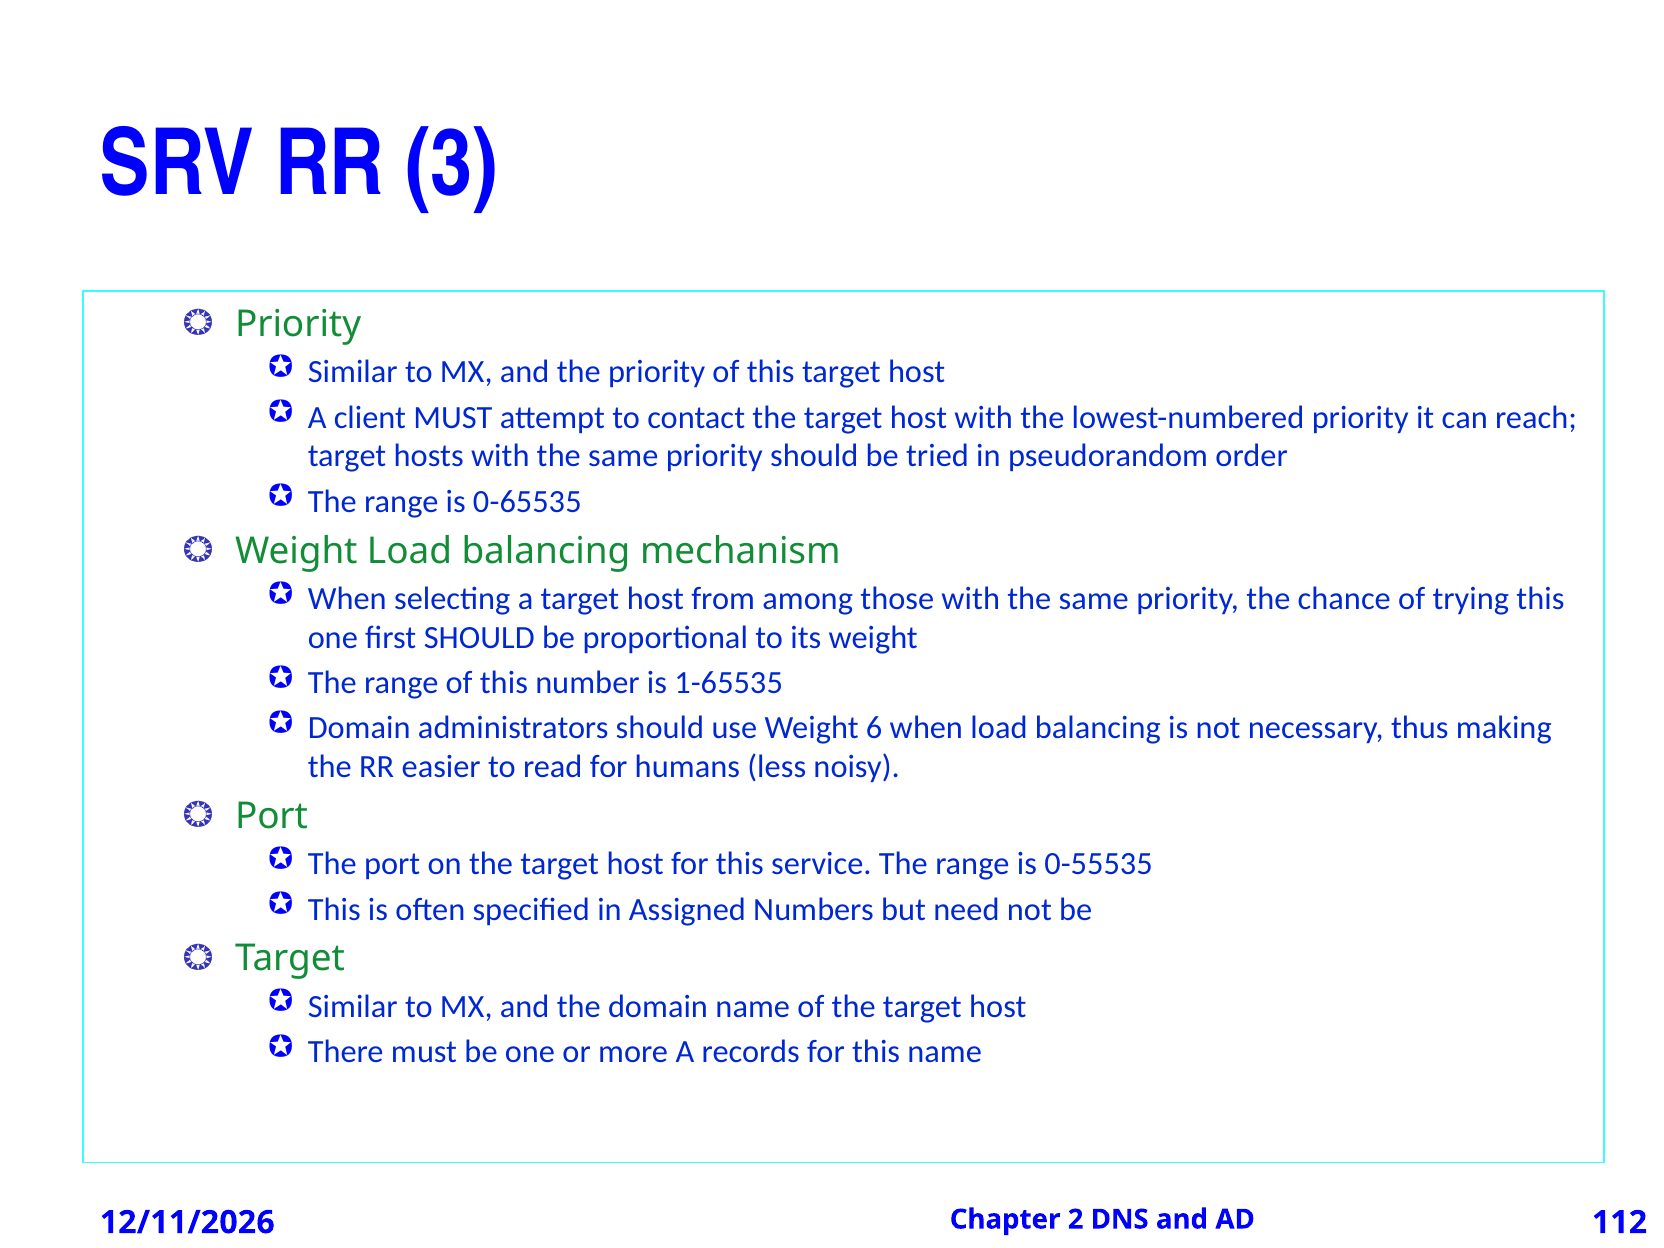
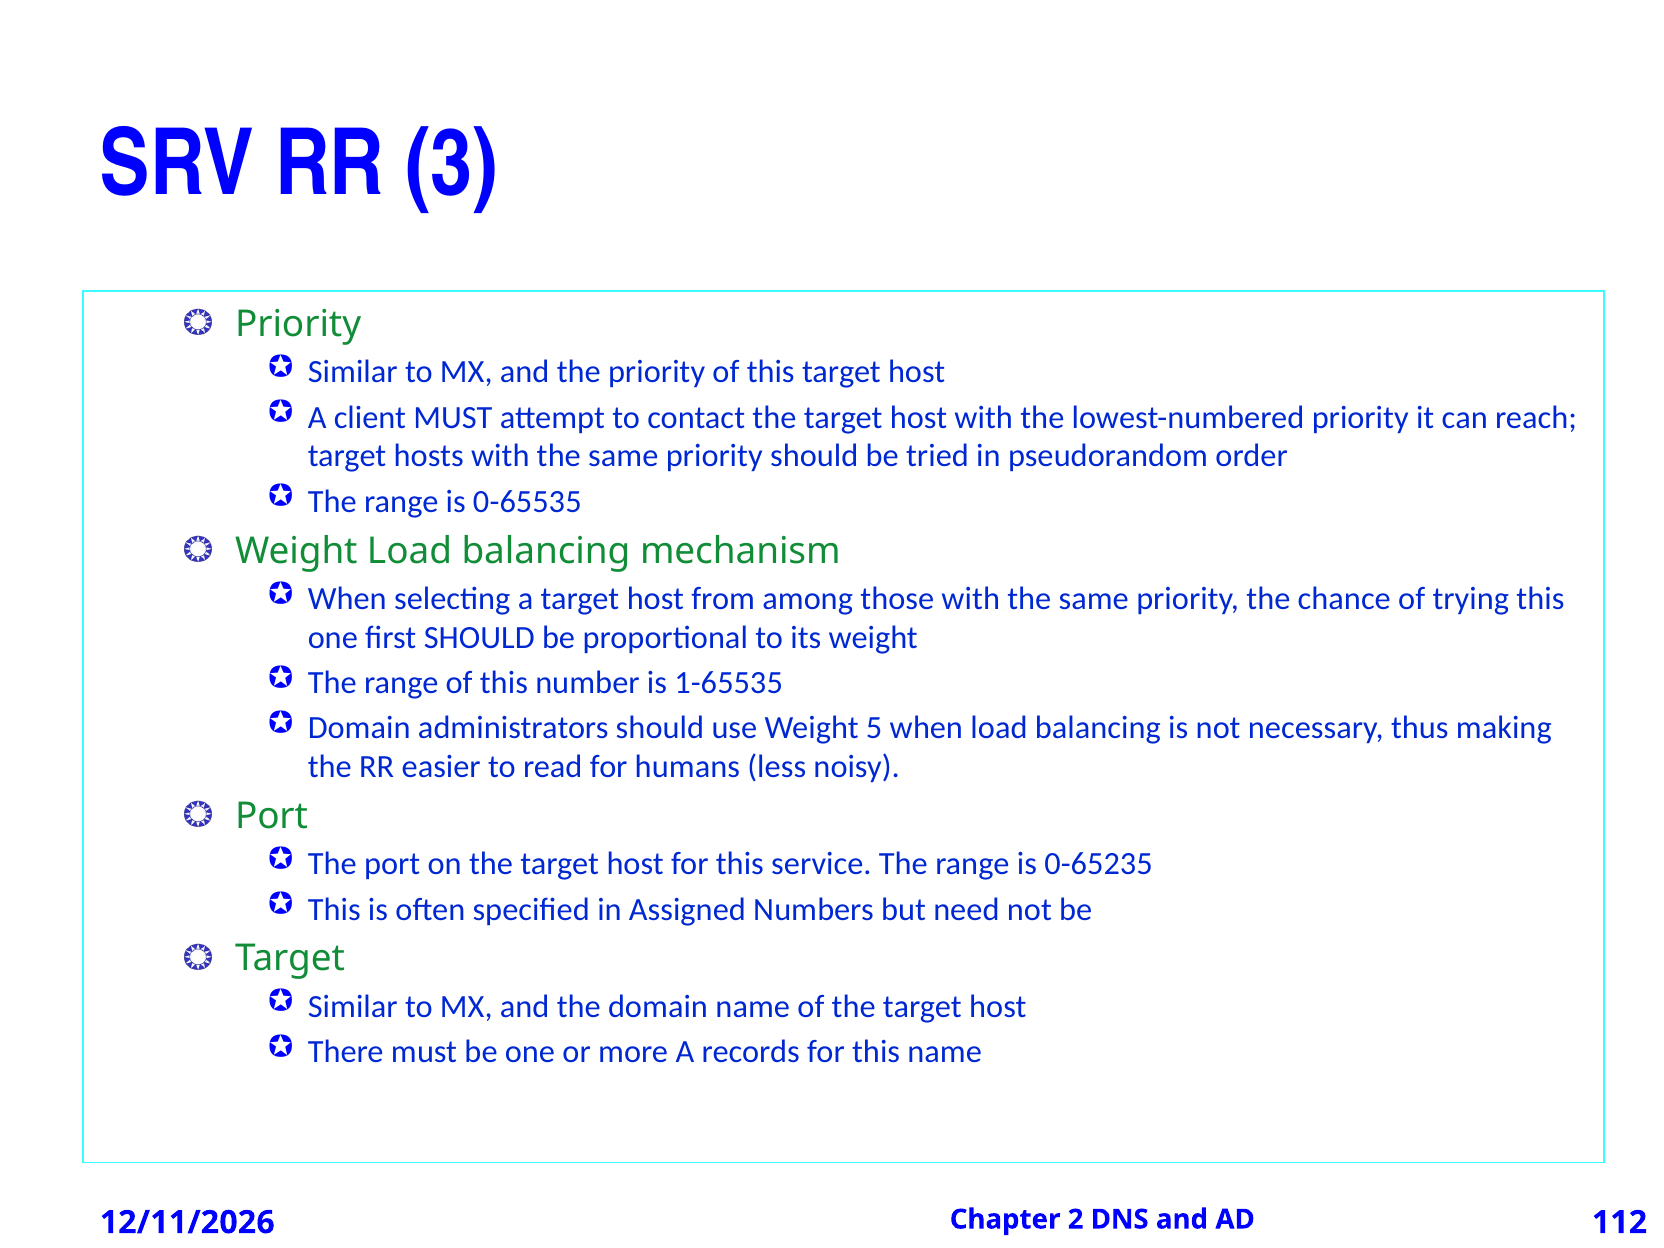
6: 6 -> 5 (874, 728)
0-55535: 0-55535 -> 0-65235 (1099, 864)
